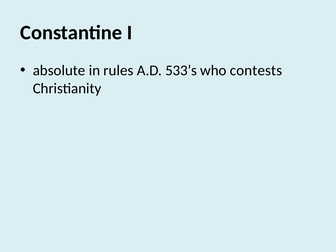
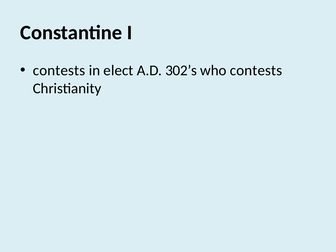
absolute: absolute -> contests (59, 70)
rules: rules -> elect (118, 70)
533’s: 533’s -> 302’s (181, 70)
